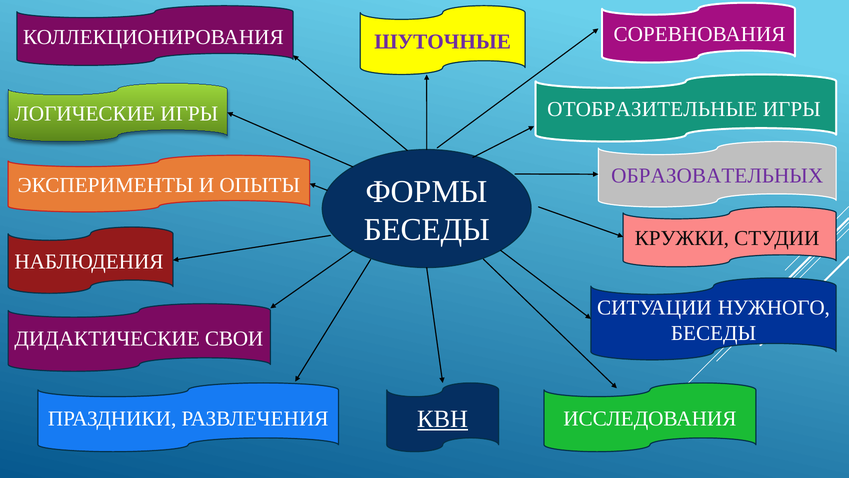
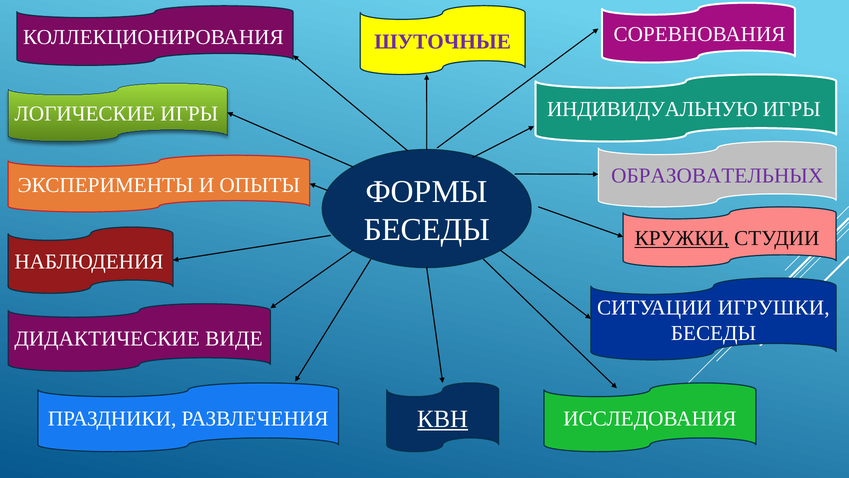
ОТОБРАЗИТЕЛЬНЫЕ: ОТОБРАЗИТЕЛЬНЫЕ -> ИНДИВИДУАЛЬНУЮ (652, 109)
КРУЖКИ underline: none -> present (682, 238)
НУЖНОГО: НУЖНОГО -> ИГРУШКИ (774, 307)
СВОИ: СВОИ -> ВИДЕ (234, 339)
